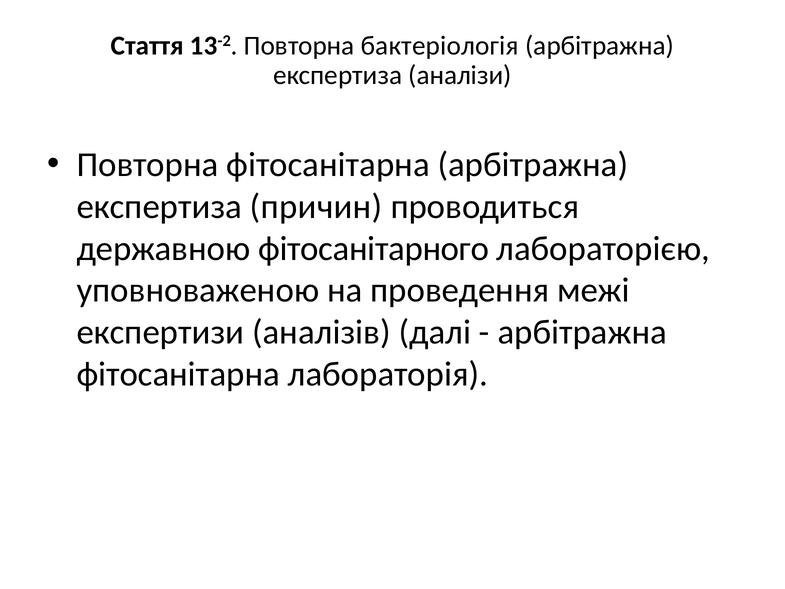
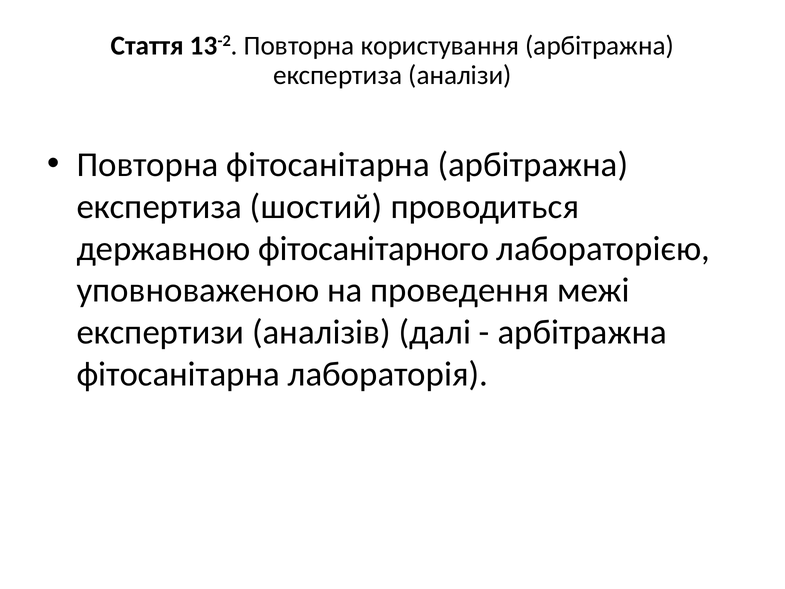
бактеріологія: бактеріологія -> користування (440, 46)
причин: причин -> шостий (316, 207)
